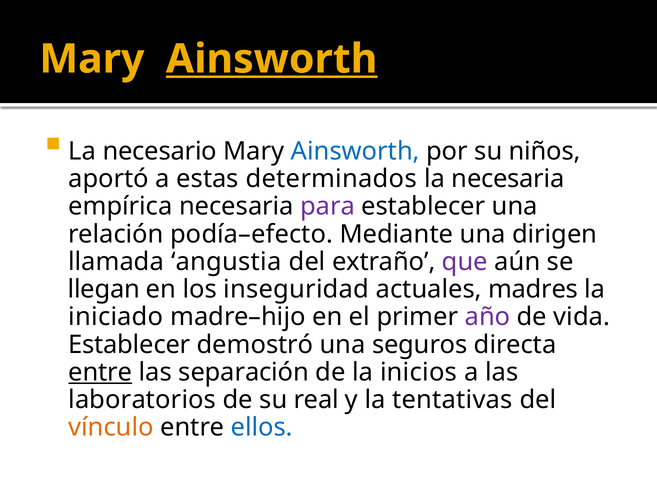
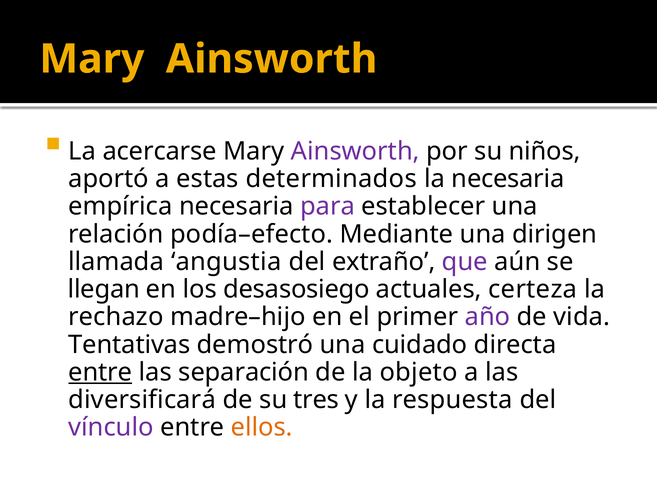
Ainsworth underline: present -> none (272, 59)
necesario: necesario -> acercarse (160, 151)
Ainsworth colour: blue -> purple (355, 151)
inseguridad: inseguridad -> desasosiego (297, 289)
madres: madres -> certeza (533, 289)
iniciado: iniciado -> rechazo (116, 317)
Establecer: Establecer -> Tentativas (129, 344)
seguros: seguros -> cuidado (420, 344)
inicios: inicios -> objeto (419, 372)
laboratorios: laboratorios -> diversificará (142, 400)
real: real -> tres (316, 400)
tentativas: tentativas -> respuesta (452, 400)
vínculo colour: orange -> purple (111, 427)
ellos colour: blue -> orange (262, 427)
